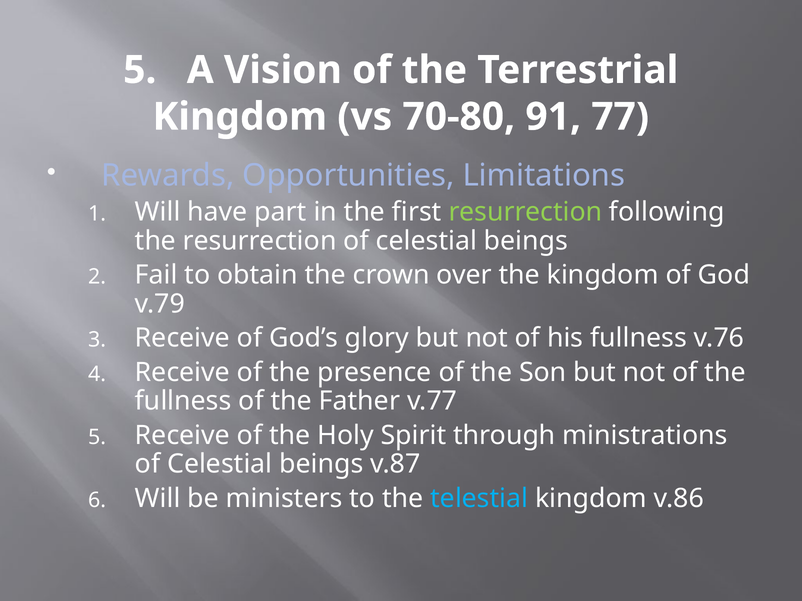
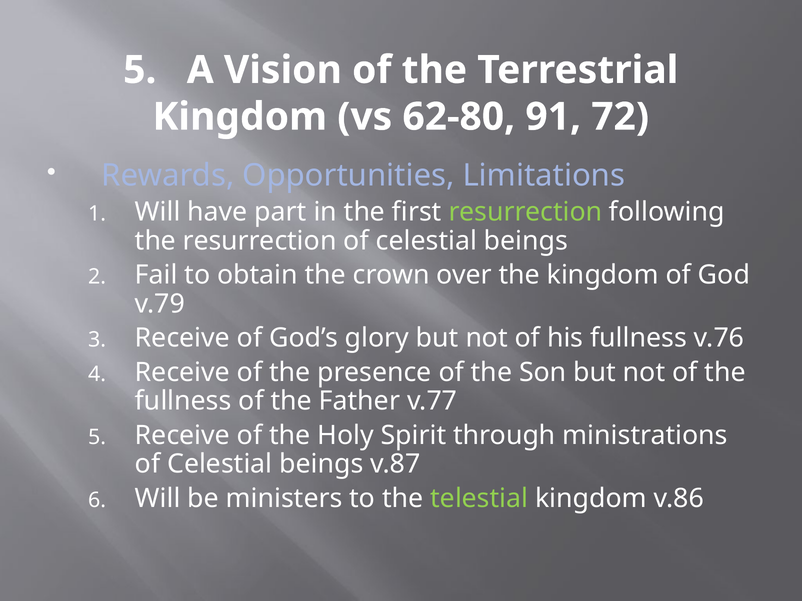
70-80: 70-80 -> 62-80 (459, 117)
77: 77 -> 72 (620, 117)
telestial colour: light blue -> light green (479, 499)
